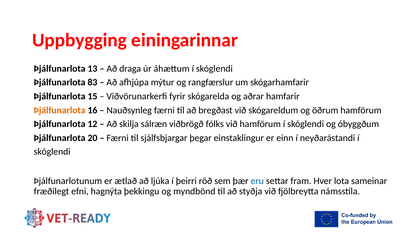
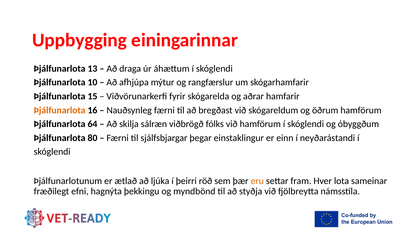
83: 83 -> 10 (92, 83)
12: 12 -> 64 (92, 124)
20: 20 -> 80 (93, 138)
eru colour: blue -> orange (257, 181)
